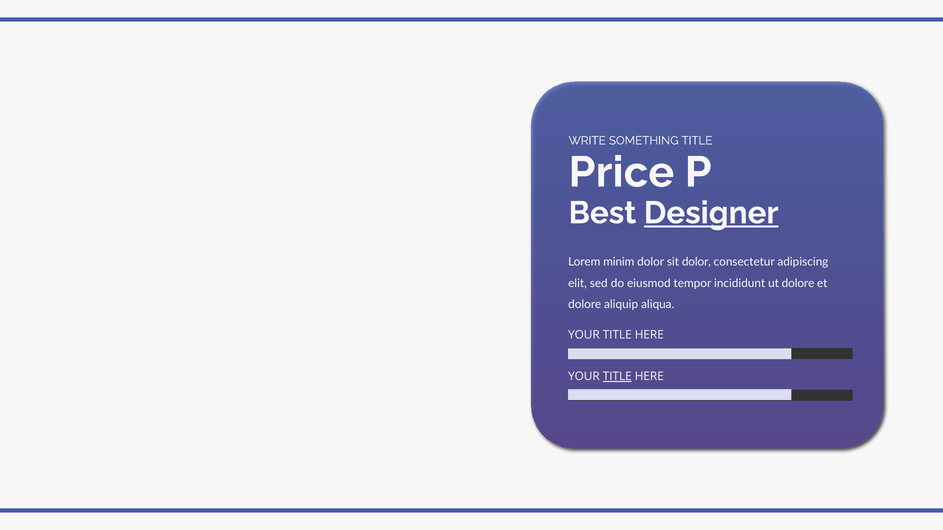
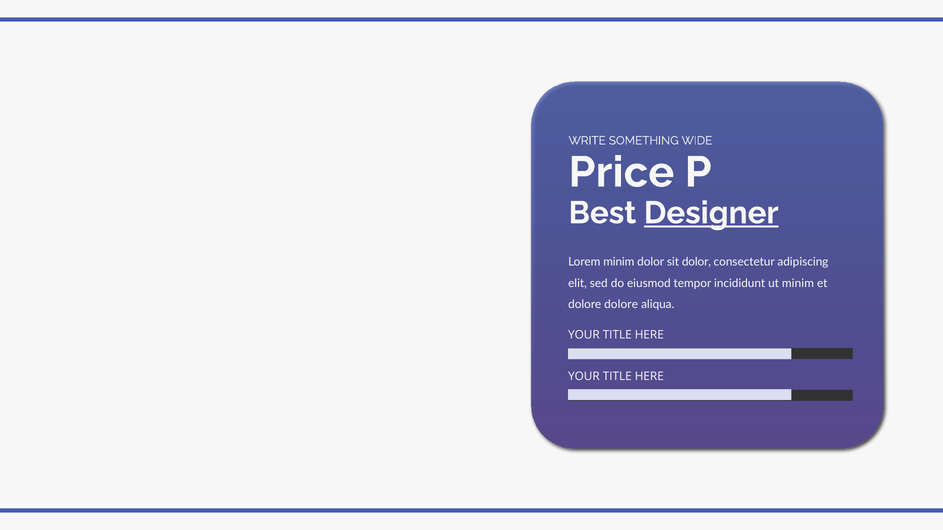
SOMETHING TITLE: TITLE -> WIDE (697, 141)
ut dolore: dolore -> minim (798, 283)
dolore aliquip: aliquip -> dolore (621, 305)
TITLE underline: present -> none (617, 377)
